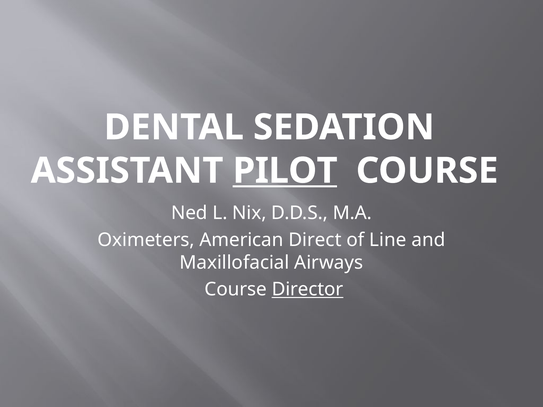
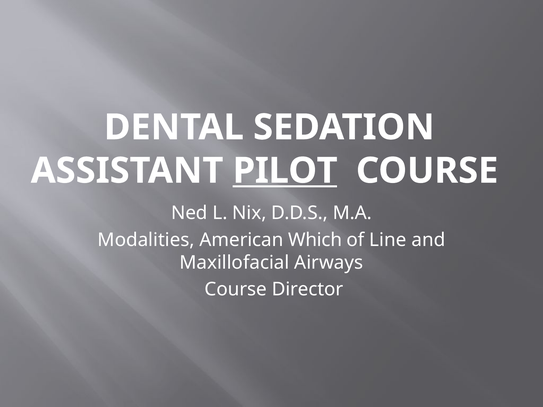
Oximeters: Oximeters -> Modalities (146, 240)
Direct: Direct -> Which (315, 240)
Director underline: present -> none (308, 289)
